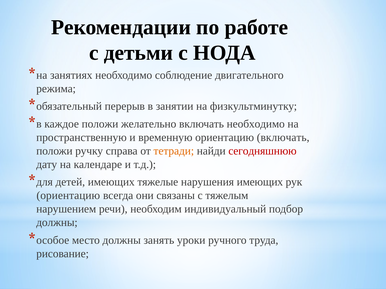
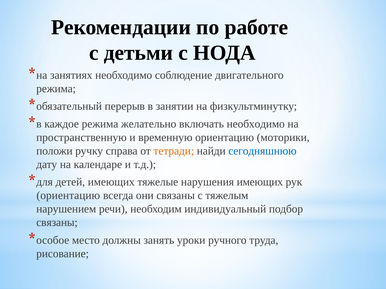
каждое положи: положи -> режима (100, 124)
ориентацию включать: включать -> моторики (283, 138)
сегодняшнюю colour: red -> blue (263, 151)
должны: должны -> связаны (57, 223)
